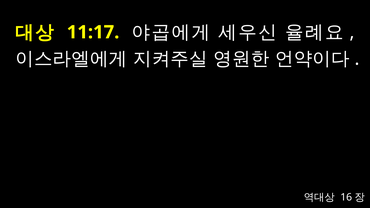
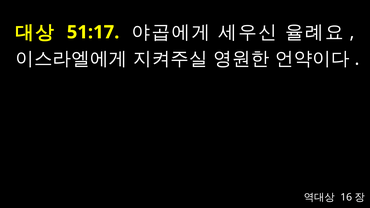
11:17: 11:17 -> 51:17 (93, 32)
